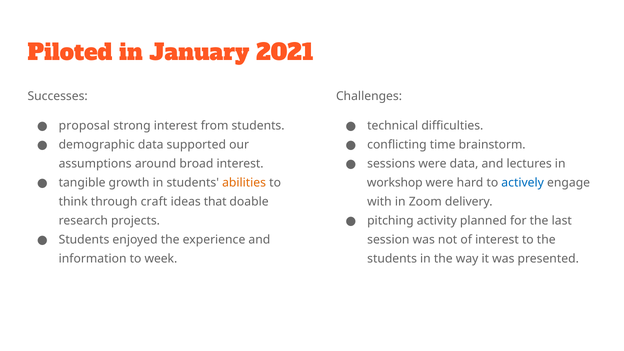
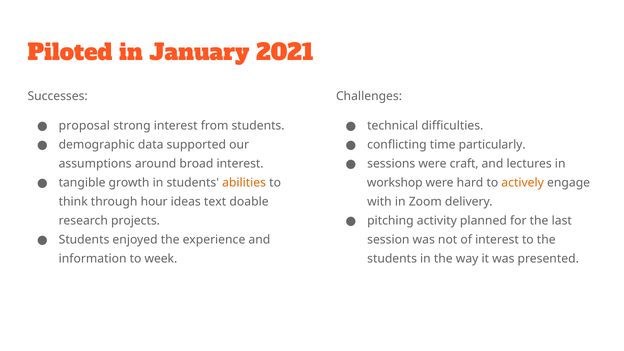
brainstorm: brainstorm -> particularly (492, 145)
were data: data -> craft (464, 164)
actively colour: blue -> orange (523, 183)
craft: craft -> hour (154, 202)
that: that -> text (215, 202)
